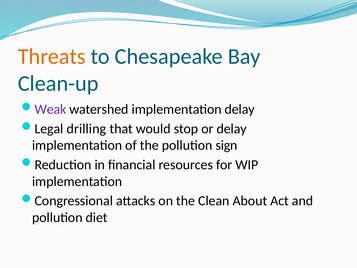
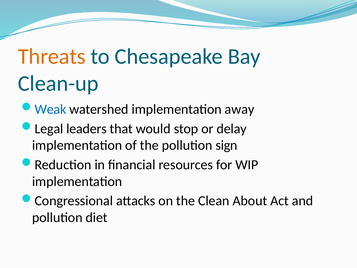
Weak colour: purple -> blue (50, 109)
implementation delay: delay -> away (240, 109)
drilling: drilling -> leaders (87, 129)
